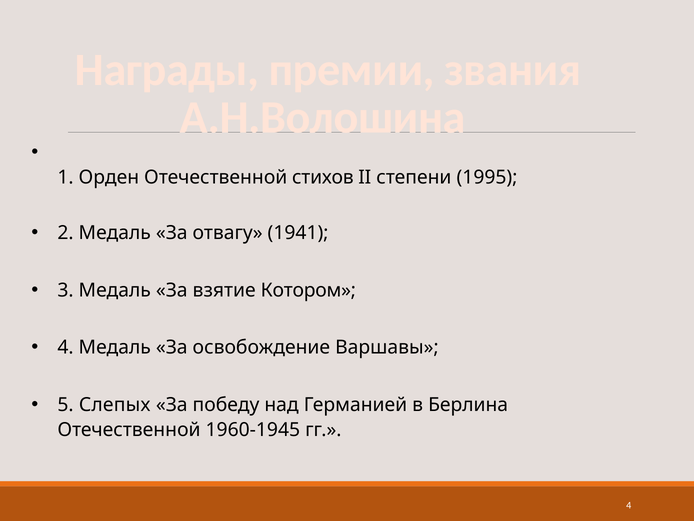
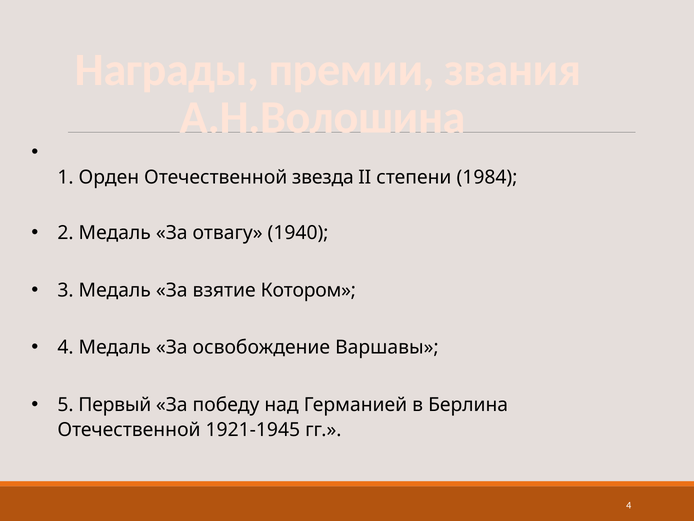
стихов: стихов -> звезда (323, 177)
1995: 1995 -> 1984 (487, 177)
1941: 1941 -> 1940 (298, 233)
Слепых: Слепых -> Первый (115, 404)
1960-1945: 1960-1945 -> 1921-1945 (253, 429)
